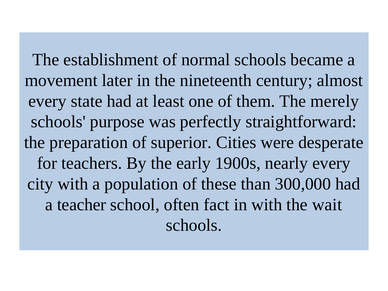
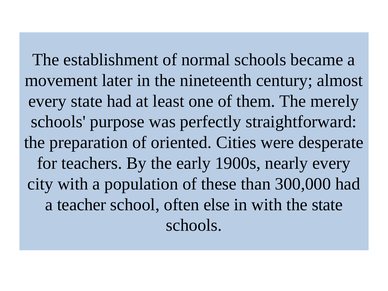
superior: superior -> oriented (181, 142)
fact: fact -> else (217, 205)
the wait: wait -> state (327, 205)
